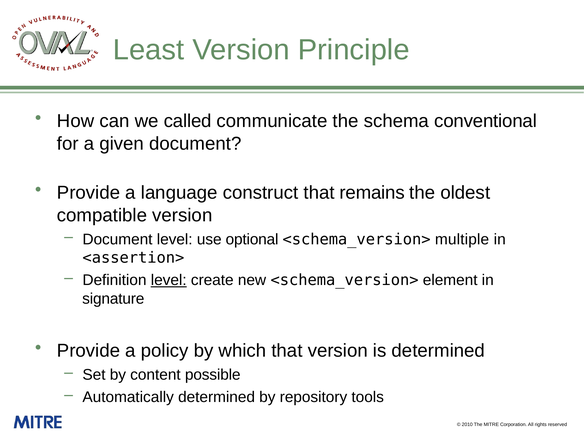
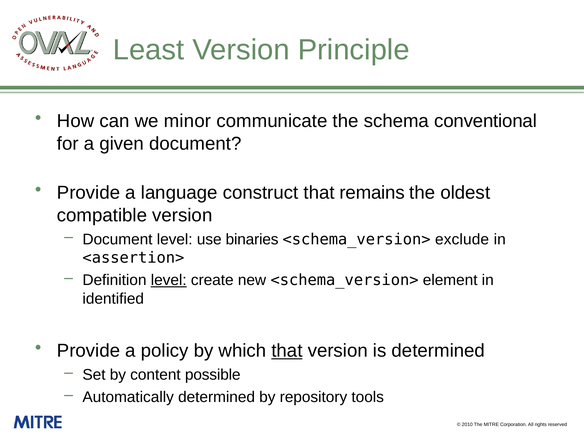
called: called -> minor (187, 121)
optional: optional -> binaries (252, 239)
multiple: multiple -> exclude (462, 239)
signature: signature -> identified (113, 299)
that underline: none -> present (287, 351)
